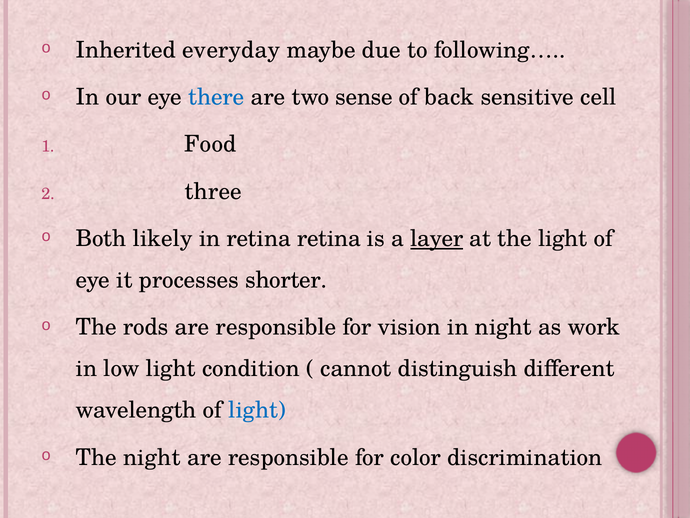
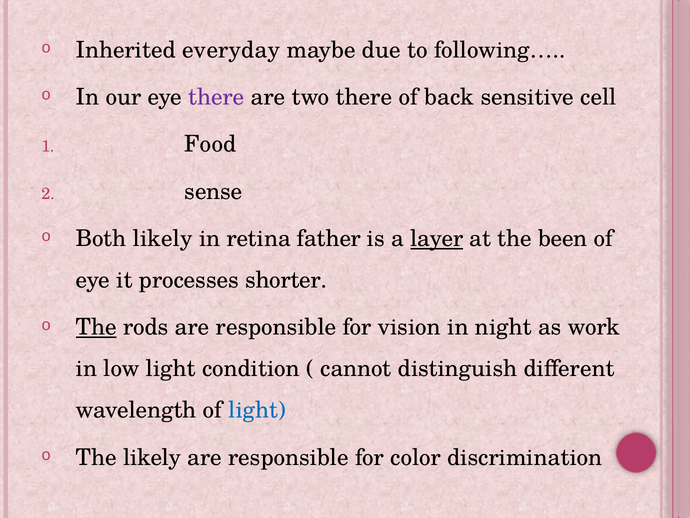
there colour: blue -> purple (216, 97)
two sense: sense -> there (364, 97)
three: three -> sense (213, 191)
retina retina: retina -> father (329, 238)
the light: light -> been (563, 238)
The underline: none -> present (96, 327)
The night: night -> likely (152, 457)
